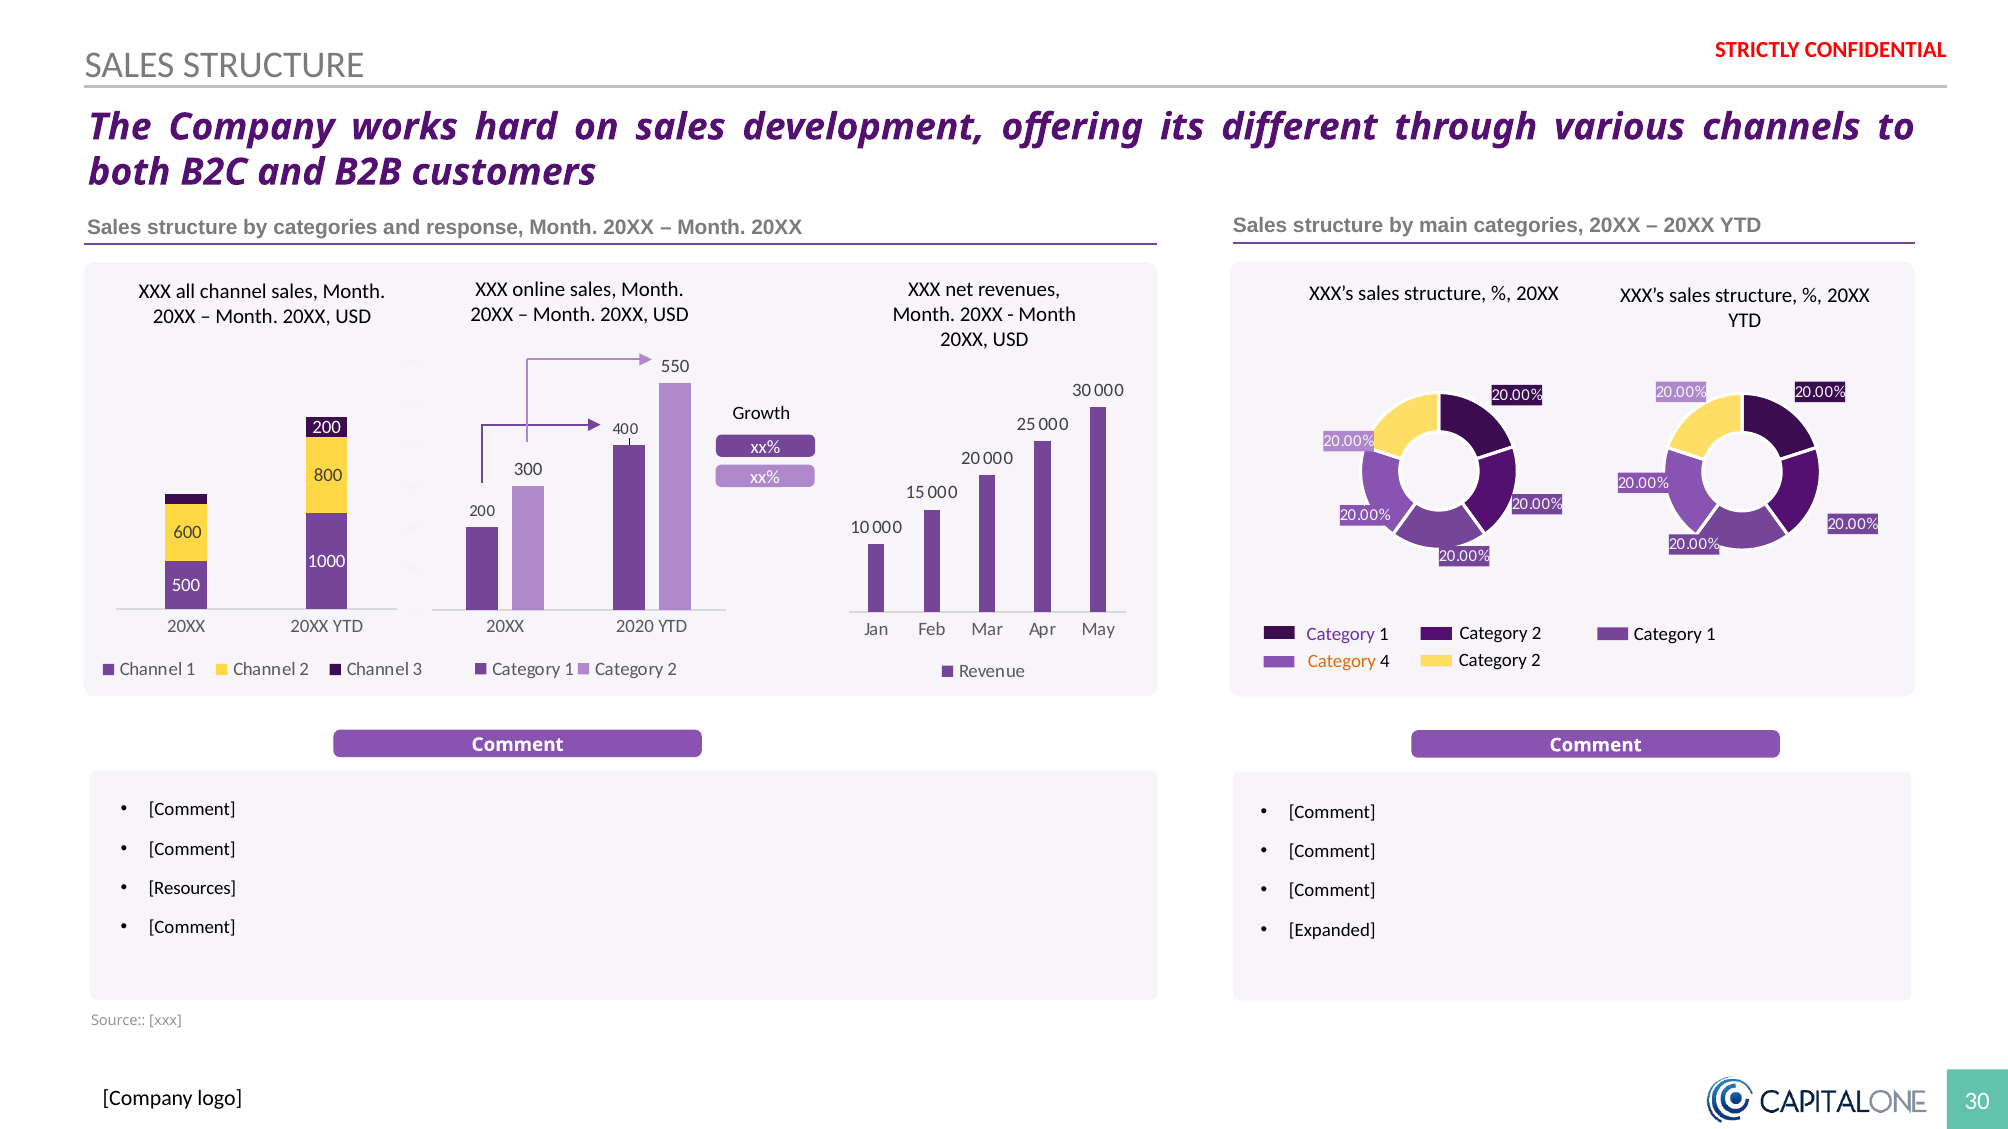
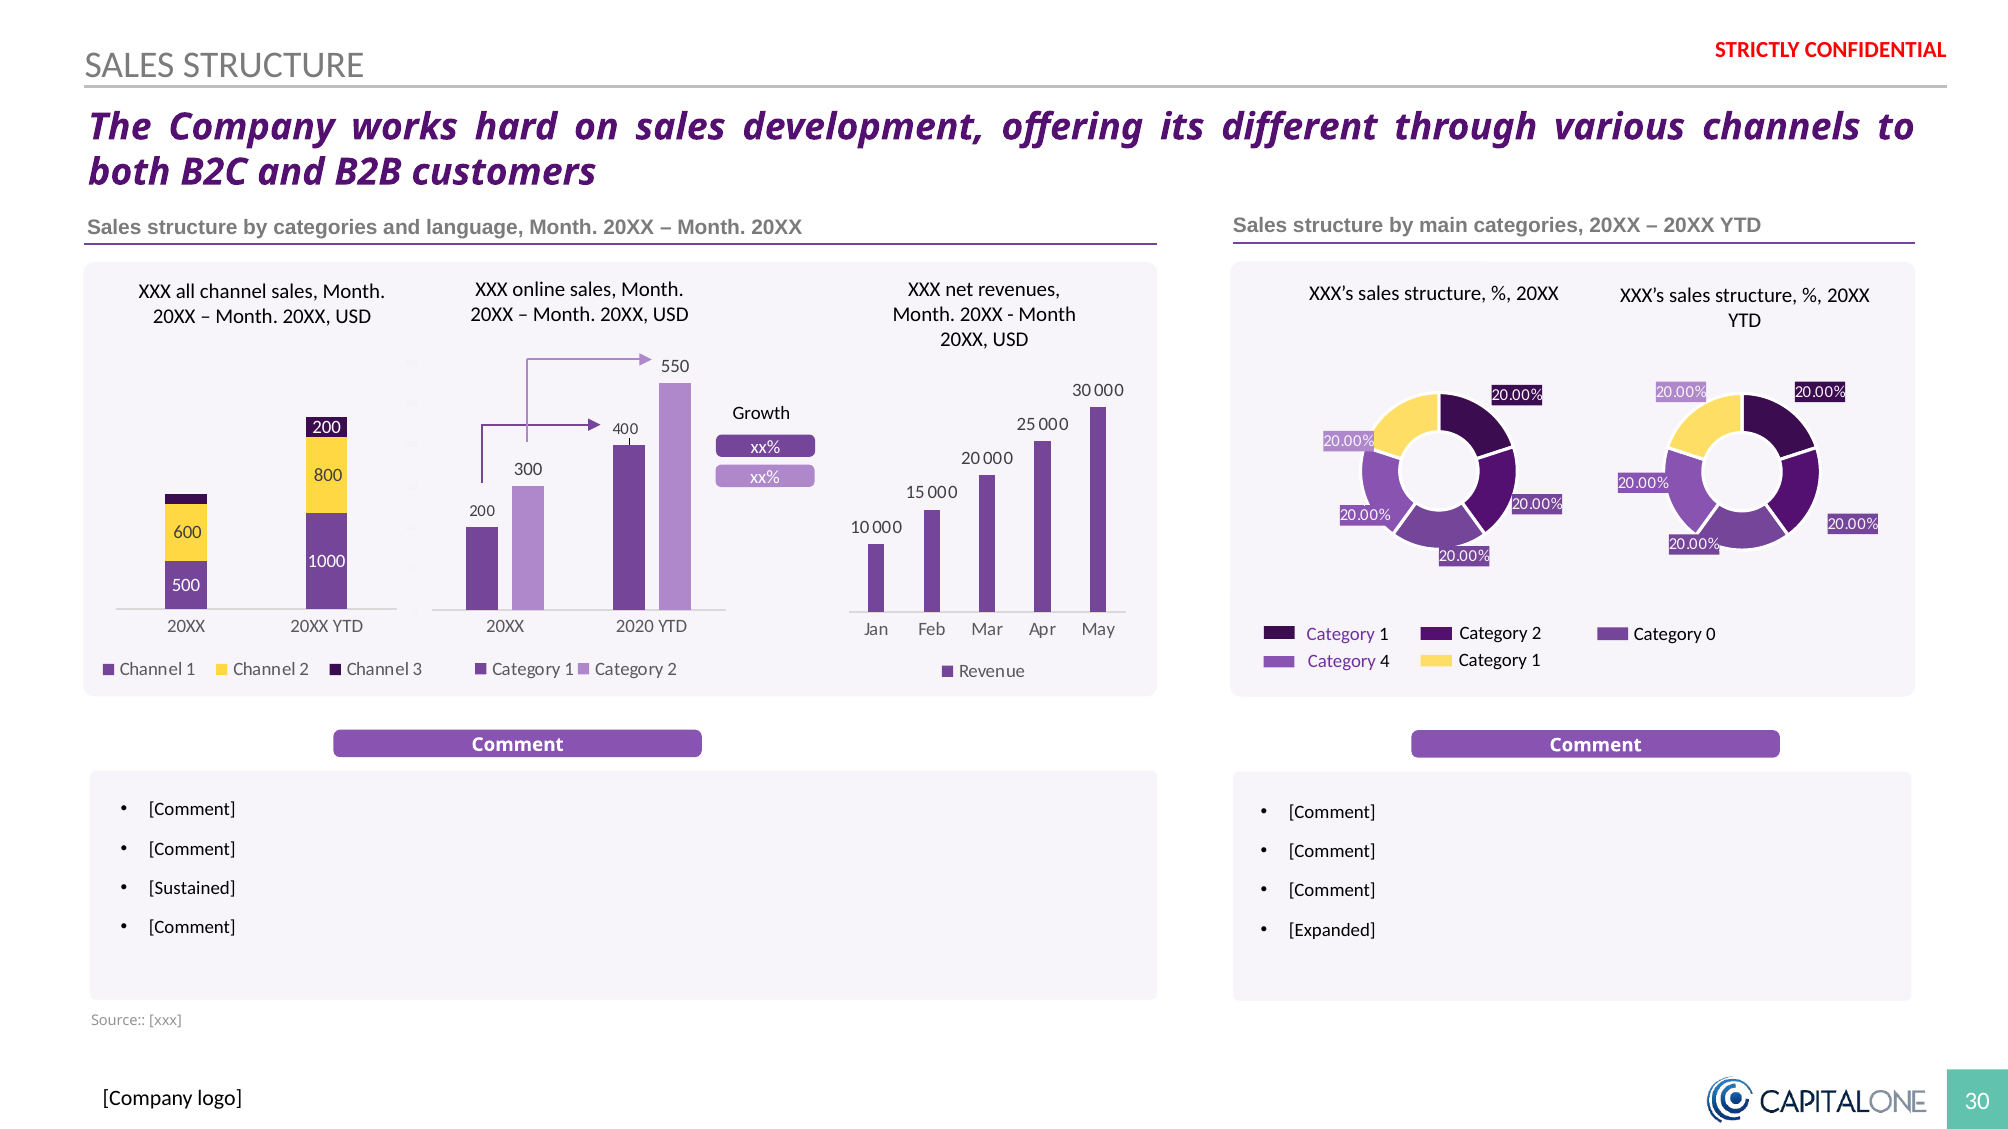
response: response -> language (475, 227)
1: 1 -> 0 (1711, 635)
Category colour: orange -> purple (1342, 662)
4 Category 2: 2 -> 1 (1536, 661)
Resources: Resources -> Sustained (192, 889)
